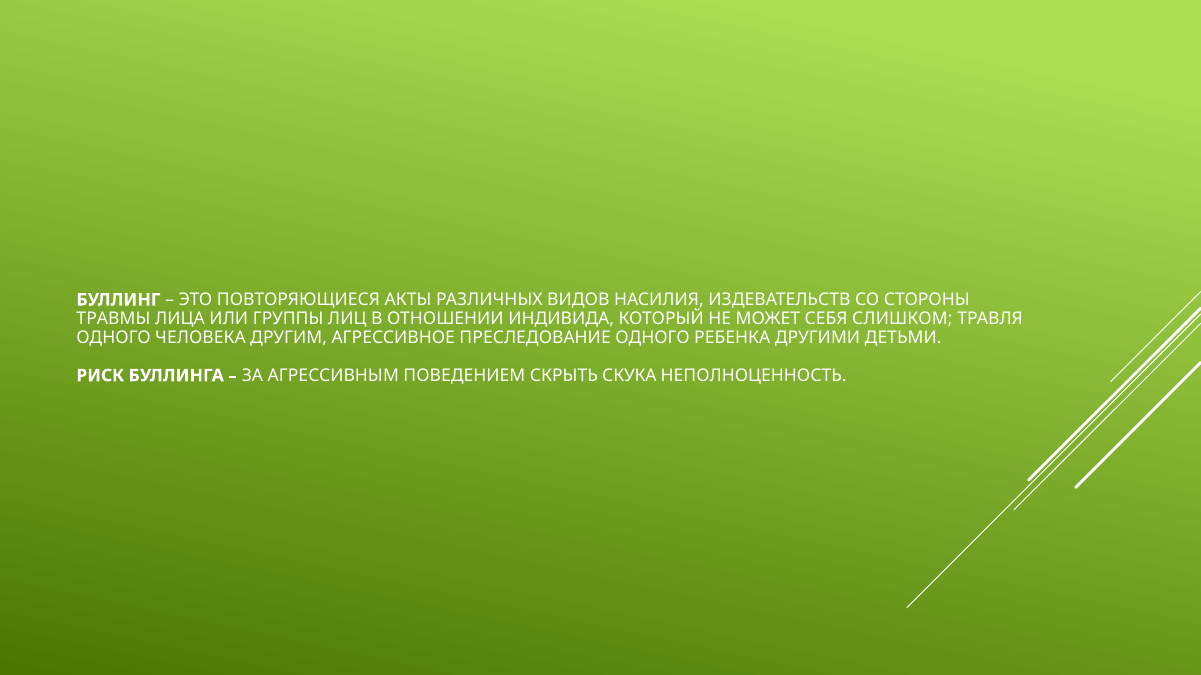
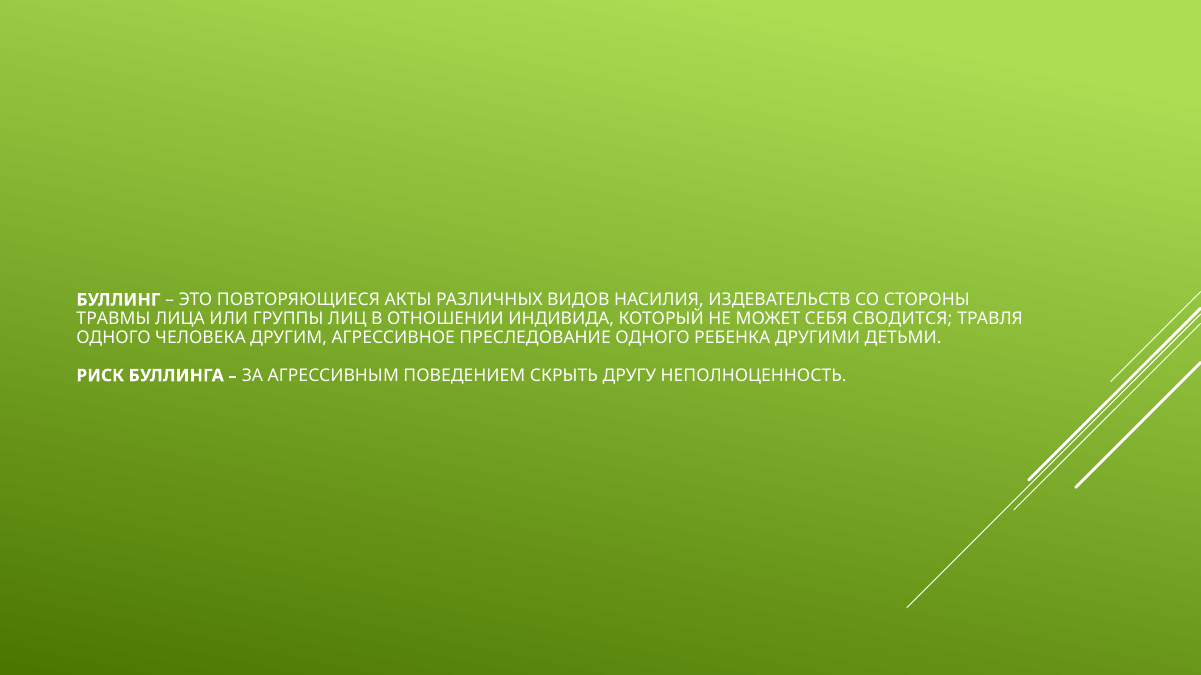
СЛИШКОМ: СЛИШКОМ -> СВОДИТСЯ (902, 319)
СКУКА: СКУКА -> ДРУГУ (629, 376)
